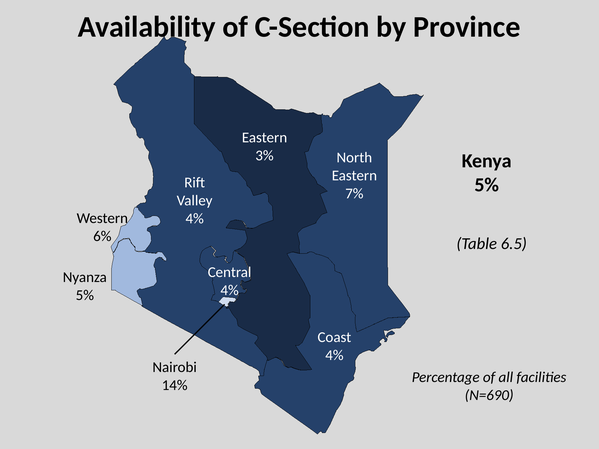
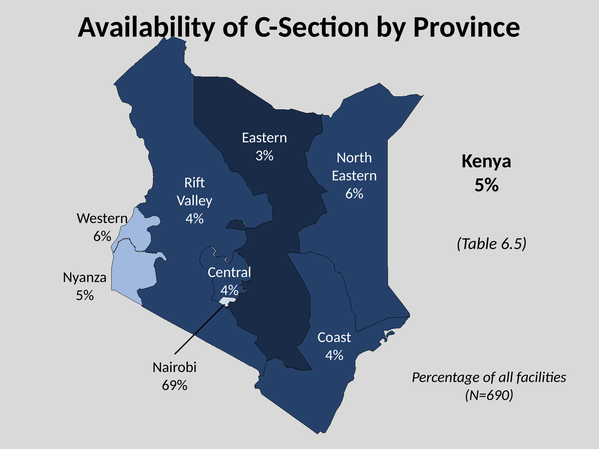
7%: 7% -> 6% (354, 194)
14%: 14% -> 69% (175, 385)
